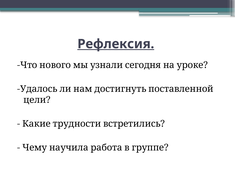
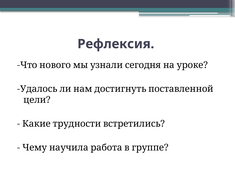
Рефлексия underline: present -> none (116, 44)
